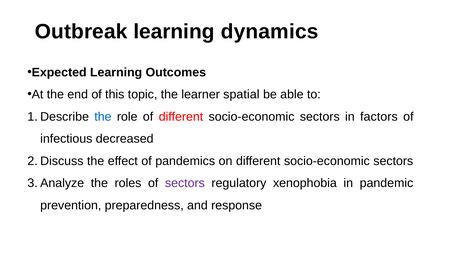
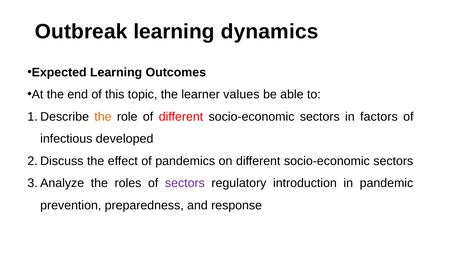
spatial: spatial -> values (241, 95)
the colour: blue -> orange (103, 117)
decreased: decreased -> developed (125, 139)
xenophobia: xenophobia -> introduction (305, 184)
